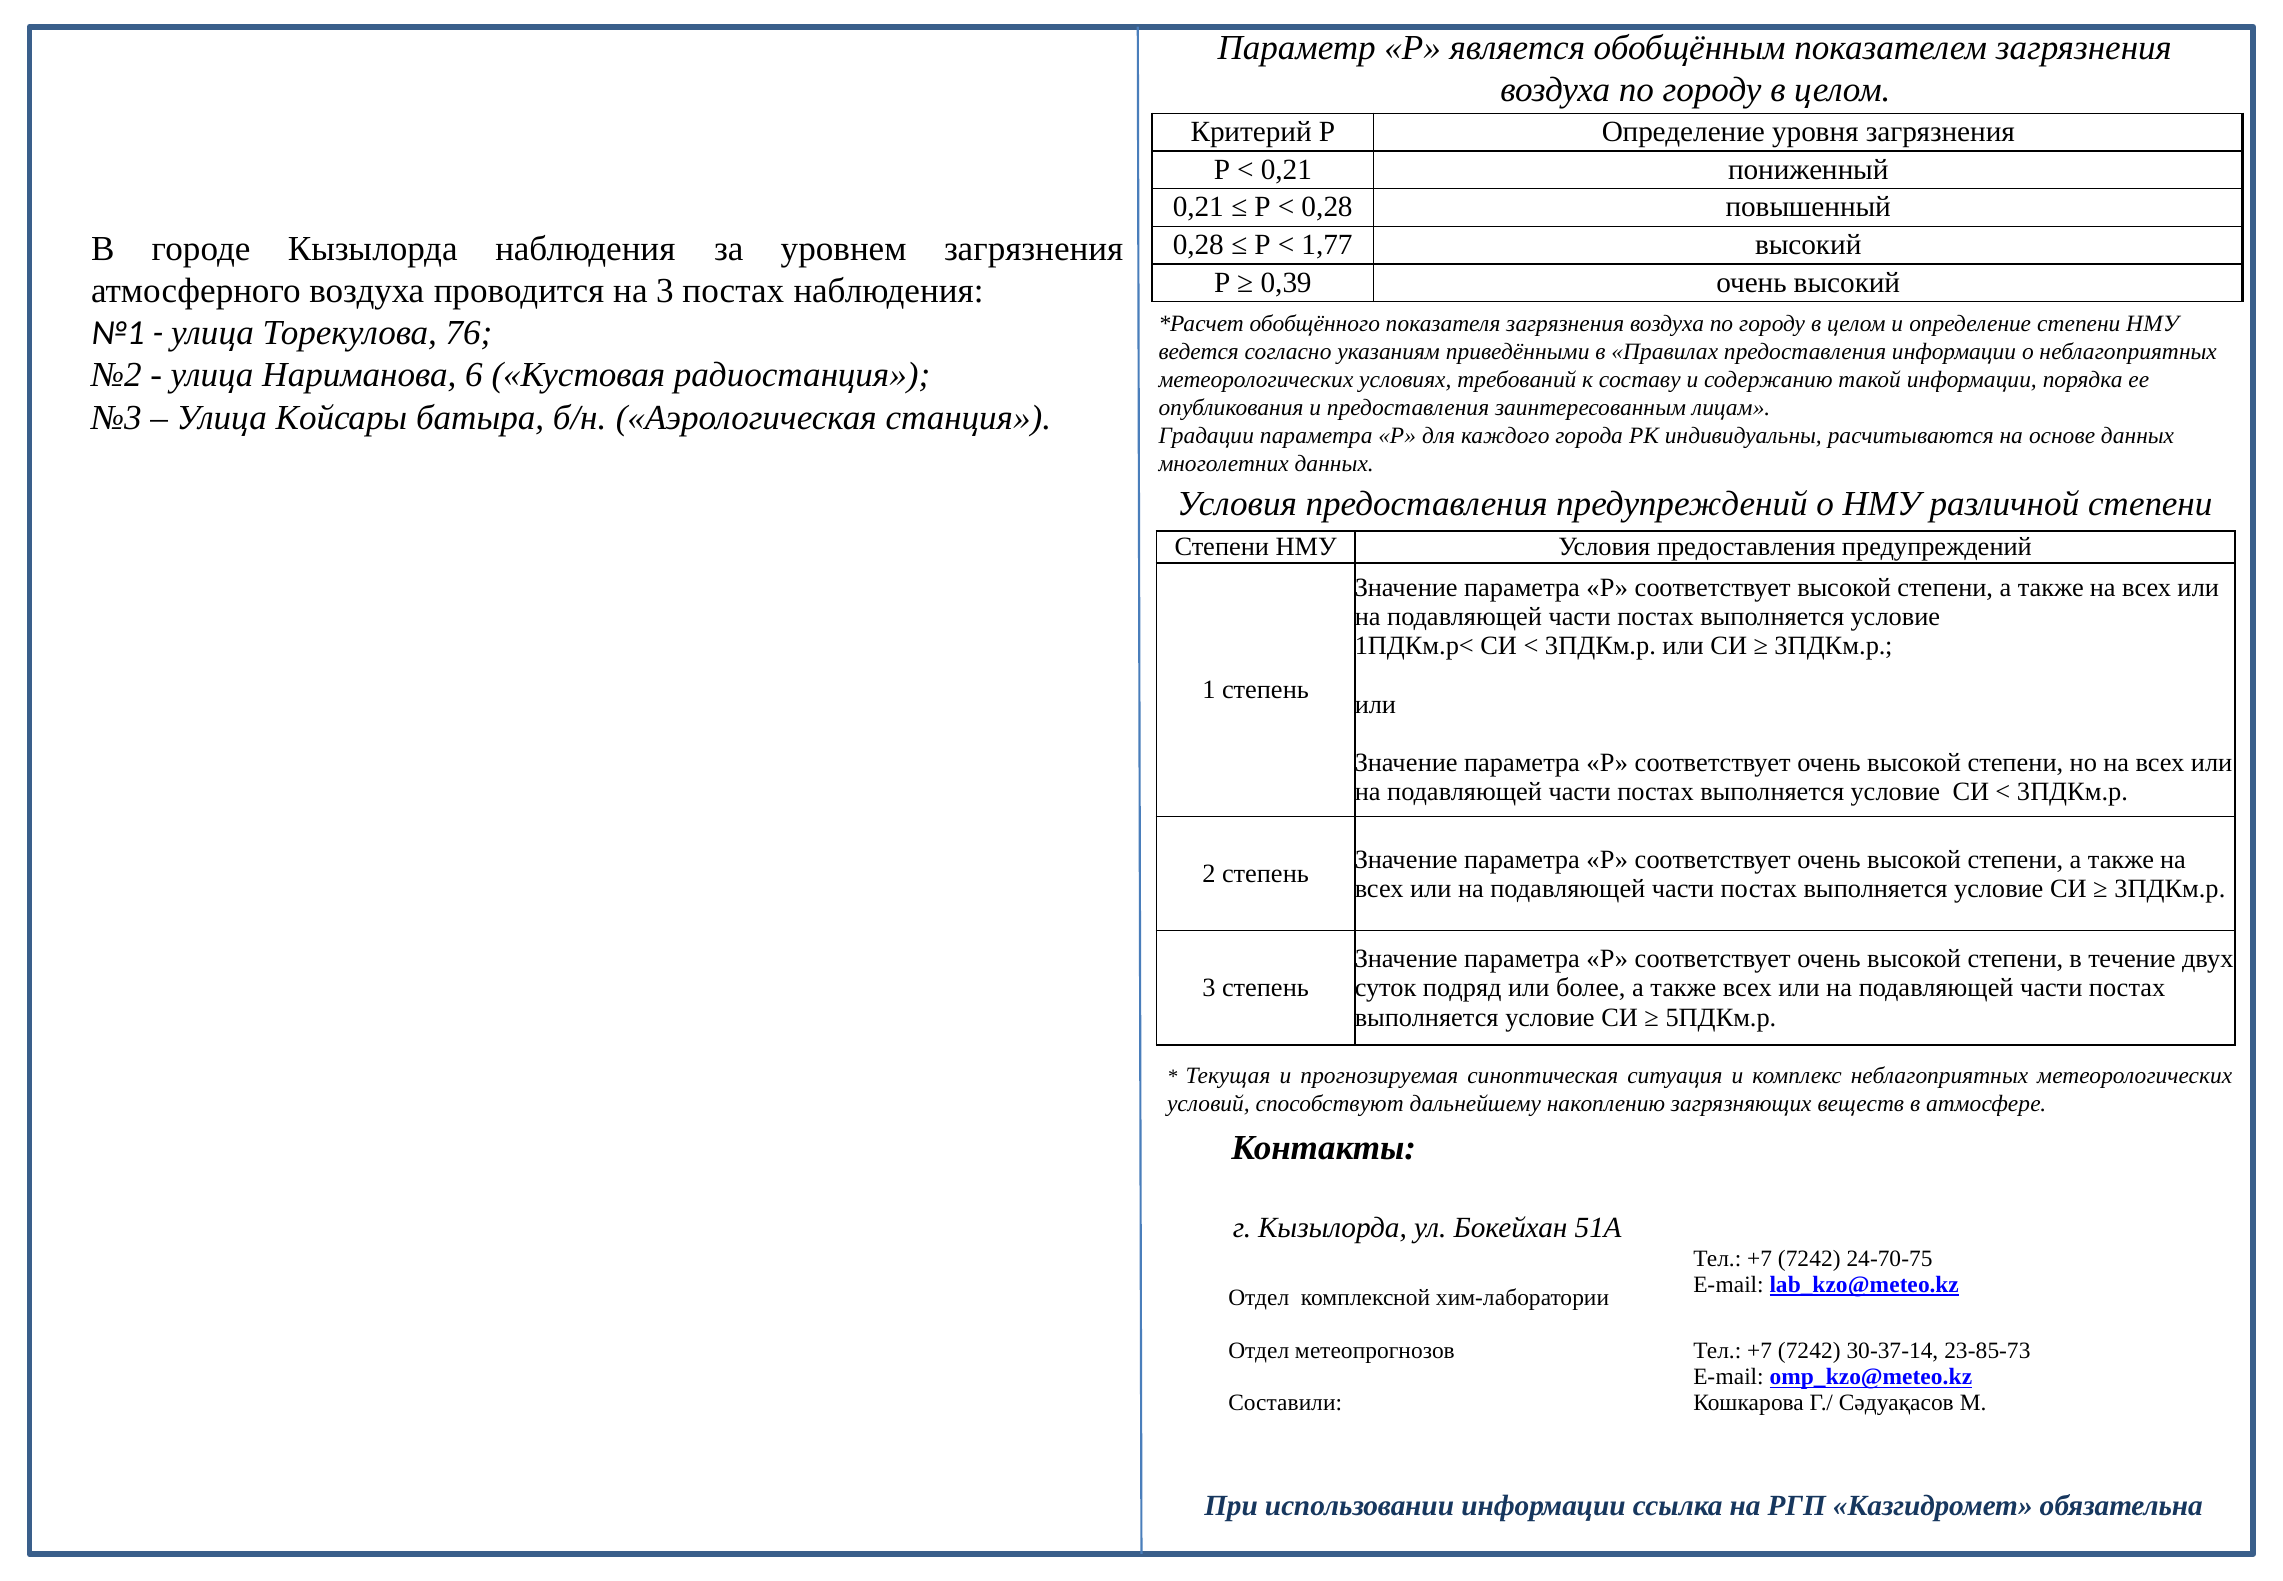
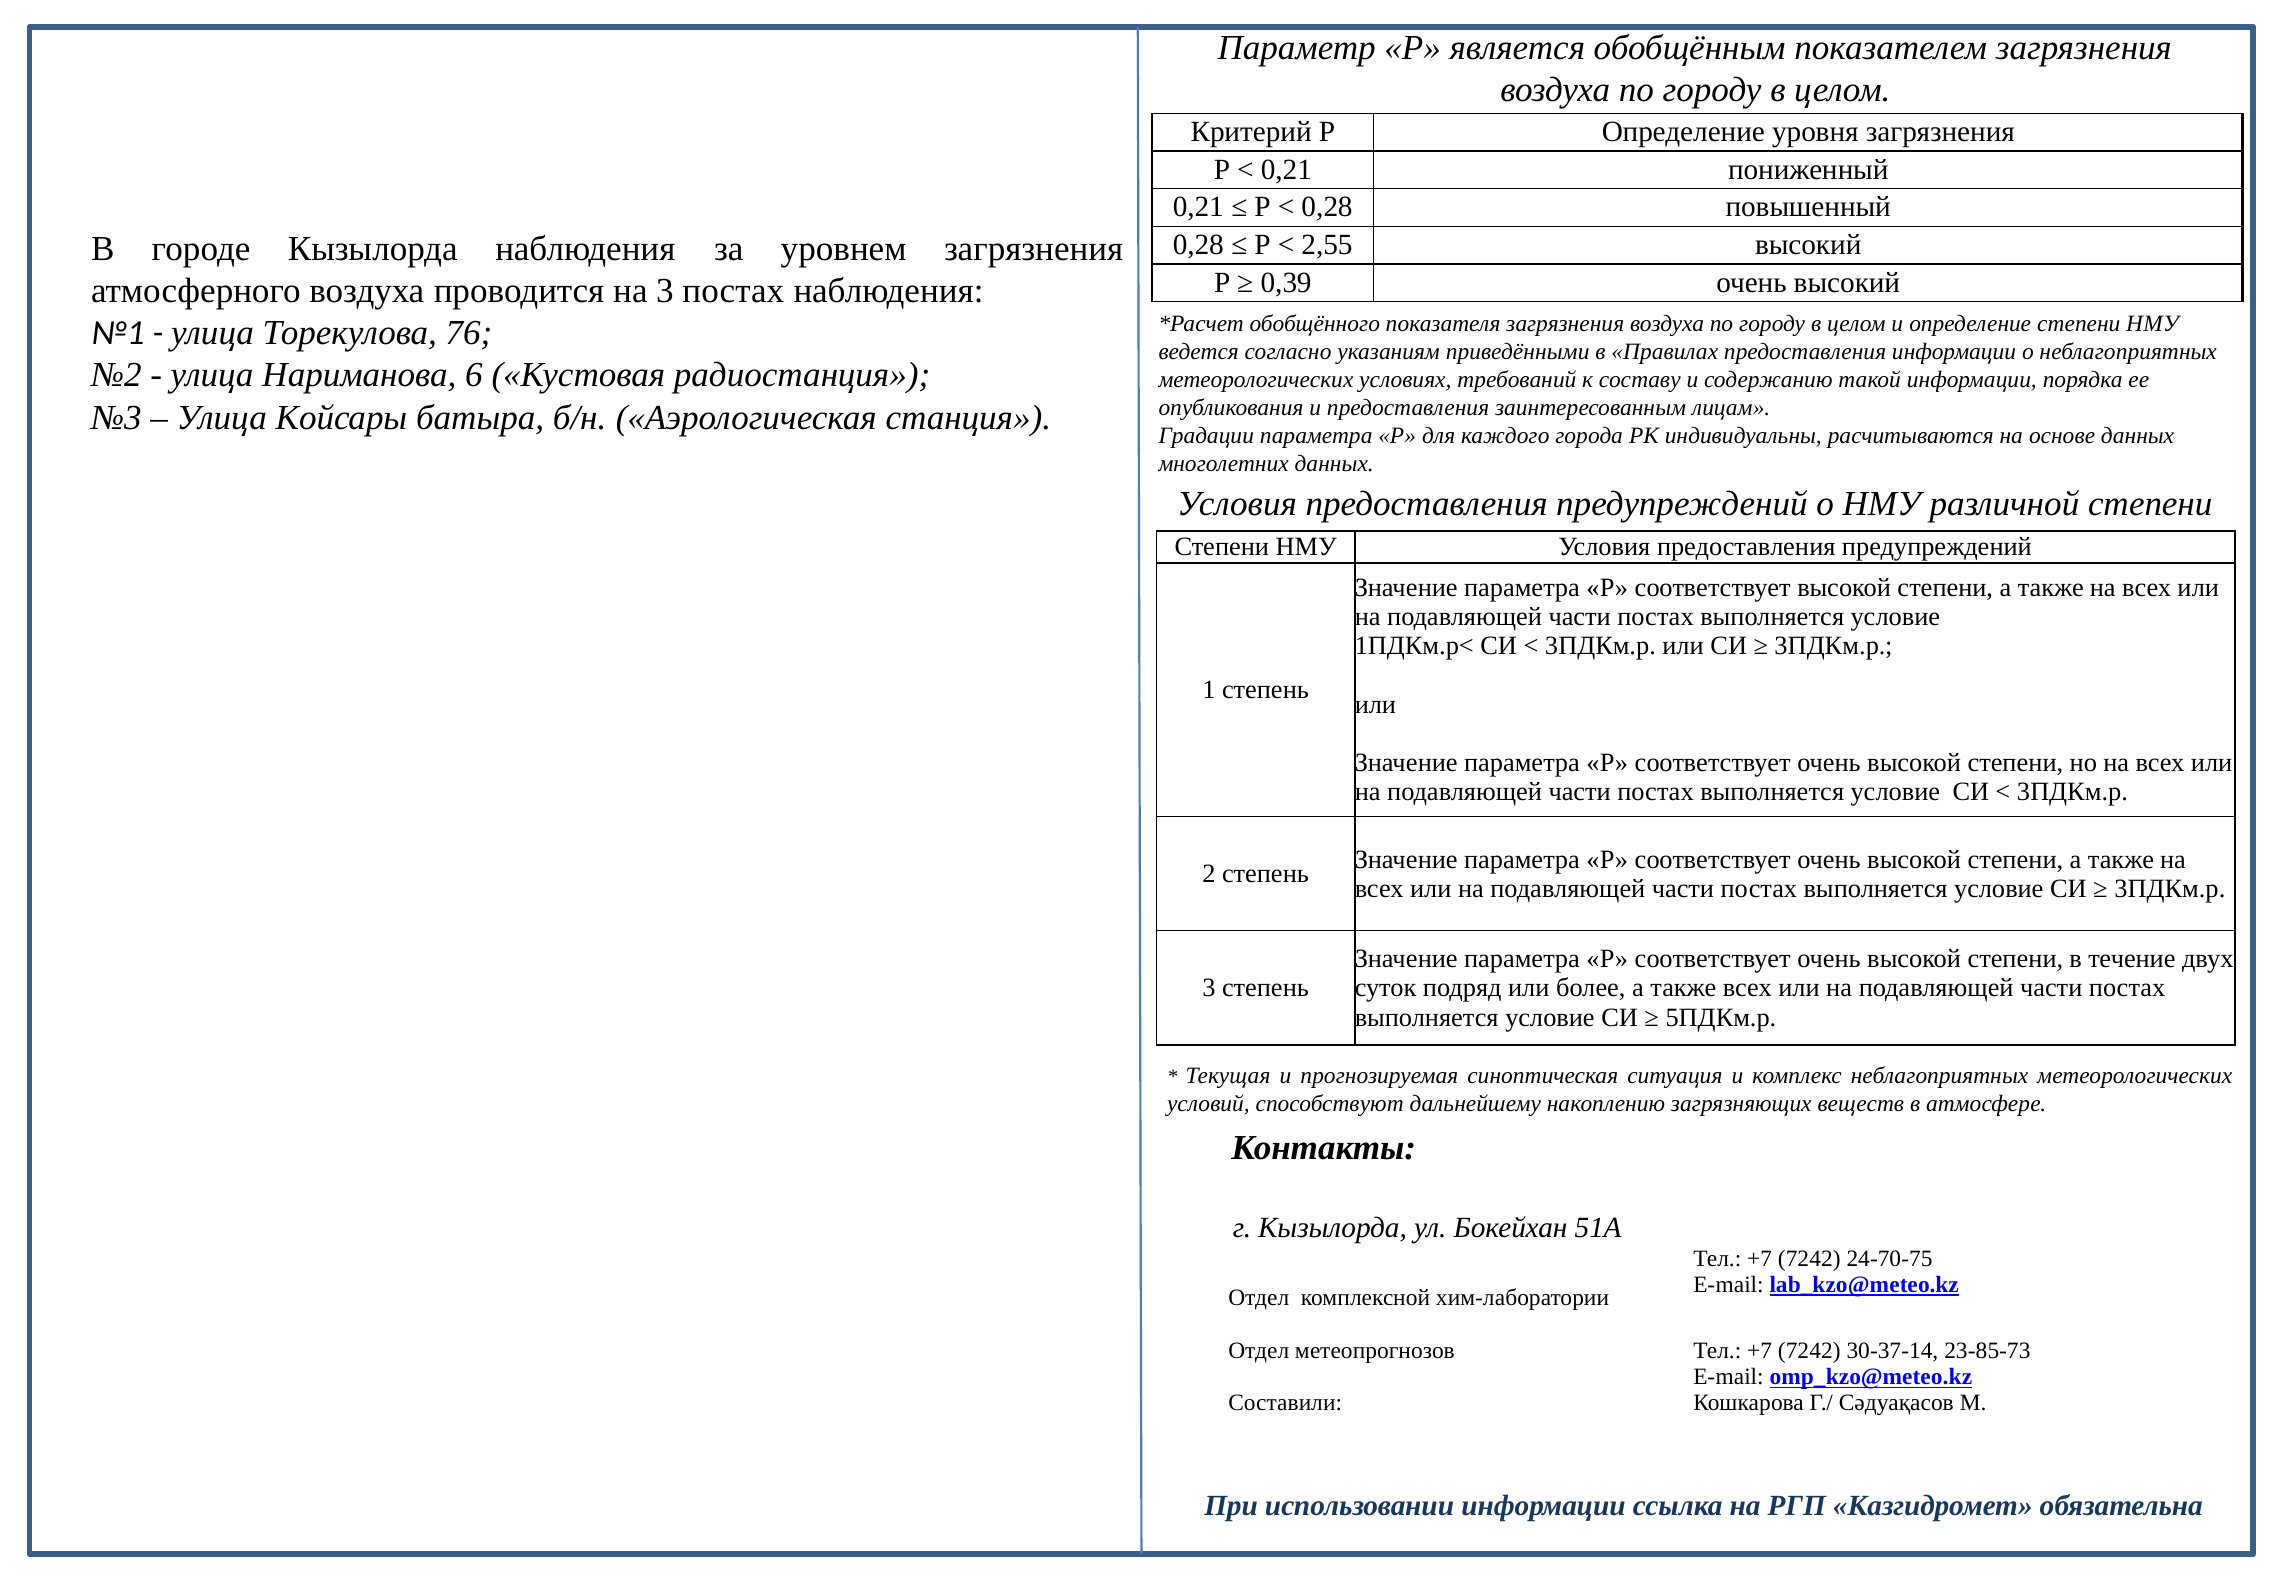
1,77: 1,77 -> 2,55 (1327, 245)
